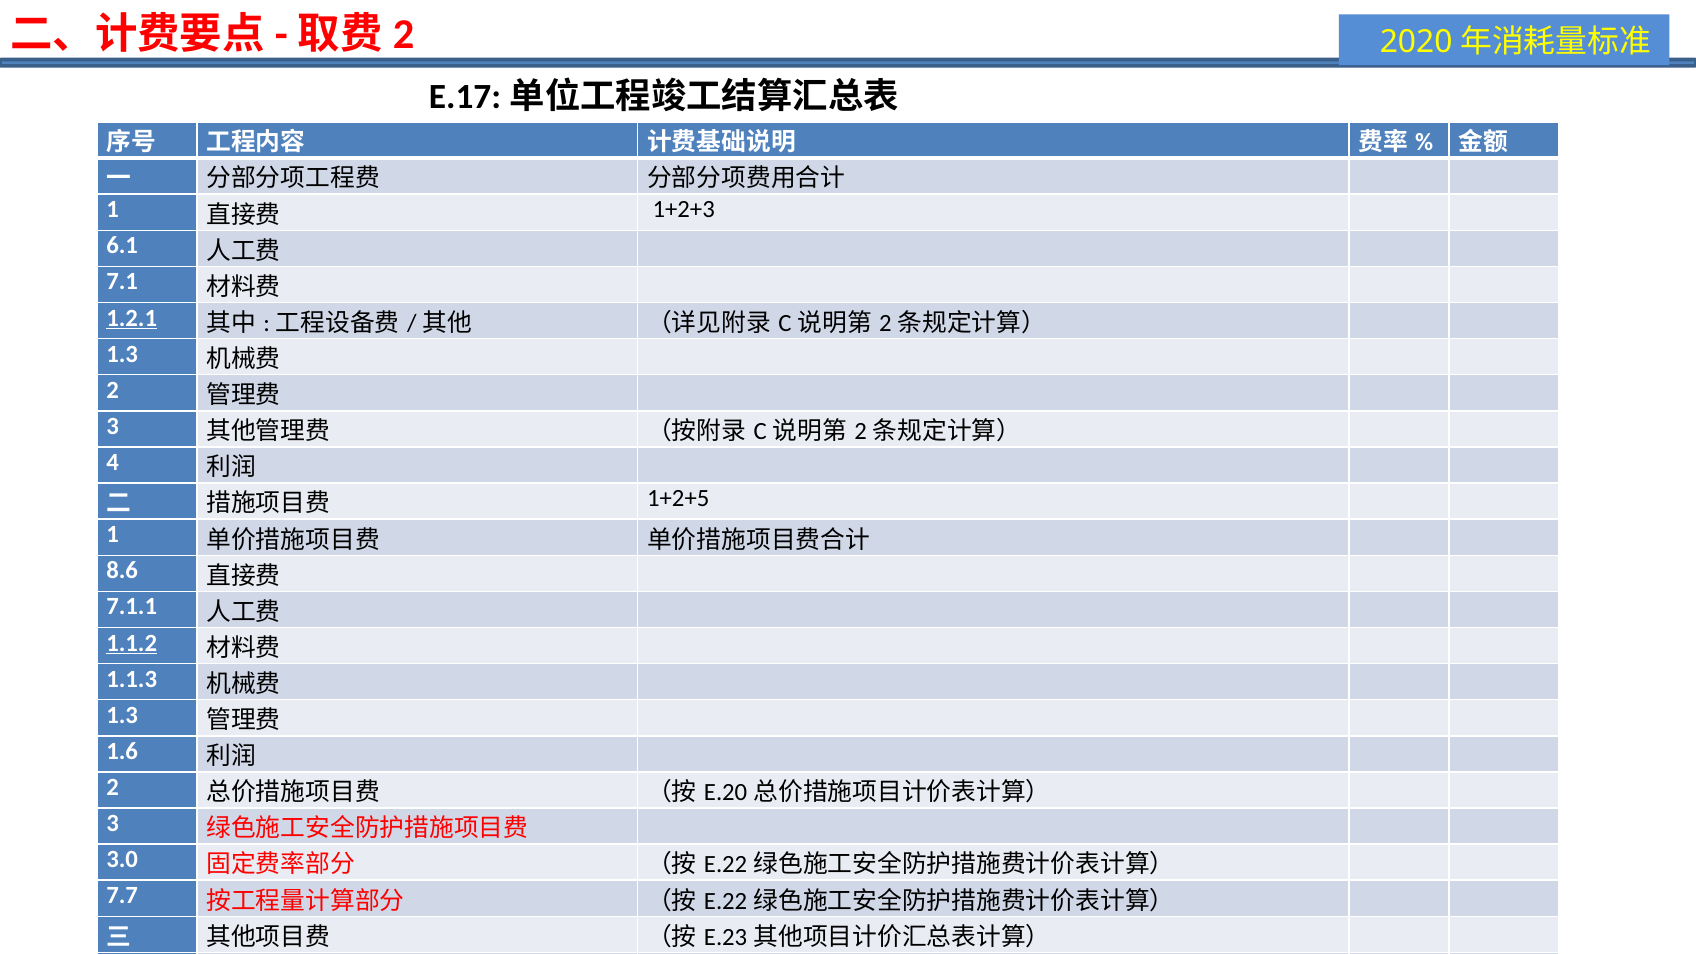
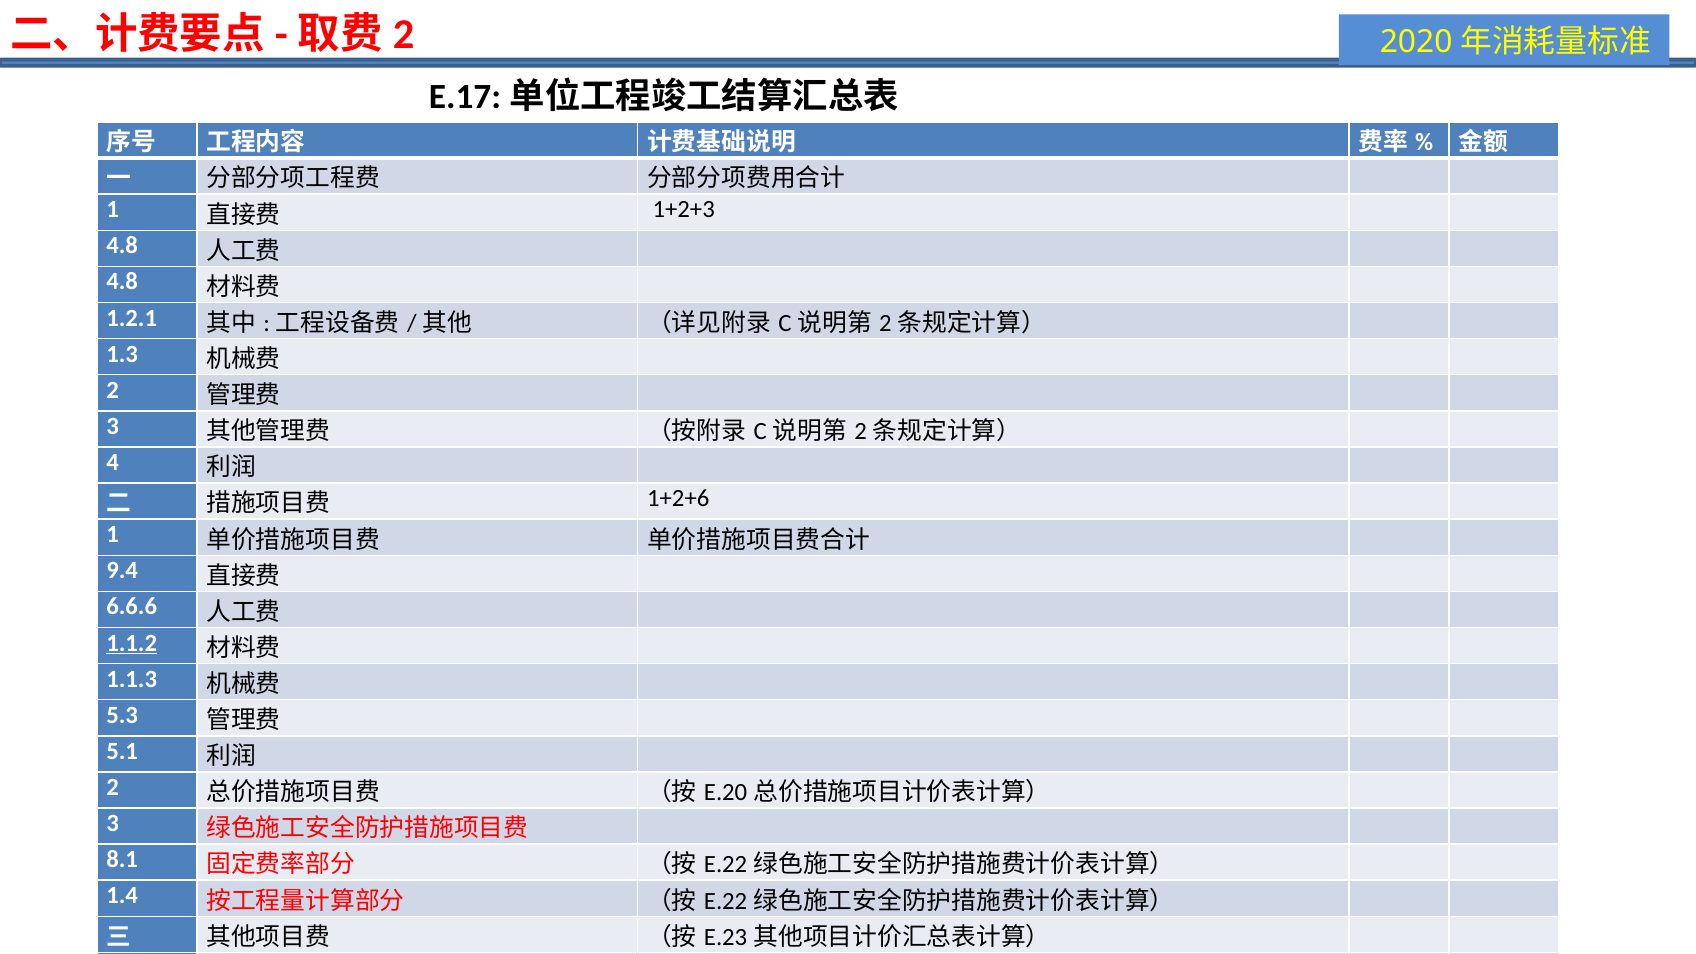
6.1: 6.1 -> 4.8 (122, 246)
7.1: 7.1 -> 4.8 (122, 282)
1.2.1 underline: present -> none (132, 318)
1+2+5: 1+2+5 -> 1+2+6 (678, 498)
8.6: 8.6 -> 9.4 (122, 571)
7.1.1: 7.1.1 -> 6.6.6 (132, 607)
1.3: 1.3 -> 5.3 (122, 715)
1.6: 1.6 -> 5.1 (122, 751)
3.0: 3.0 -> 8.1 (122, 859)
7.7: 7.7 -> 1.4 (122, 896)
